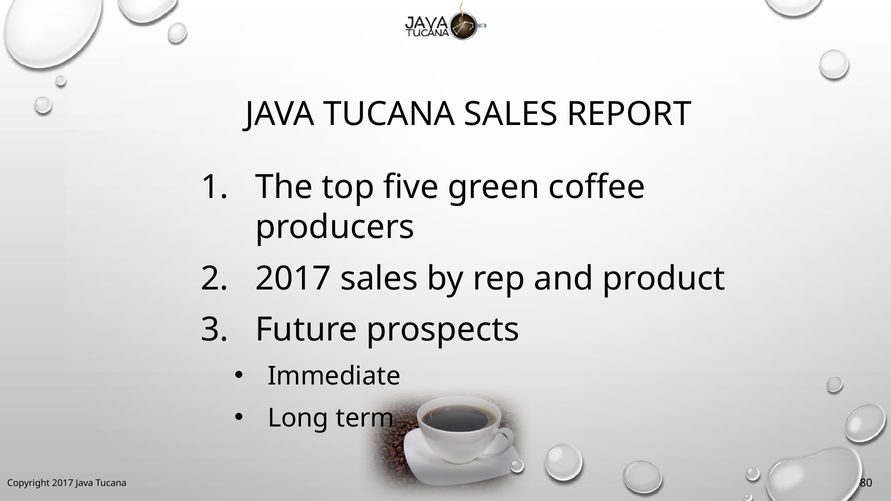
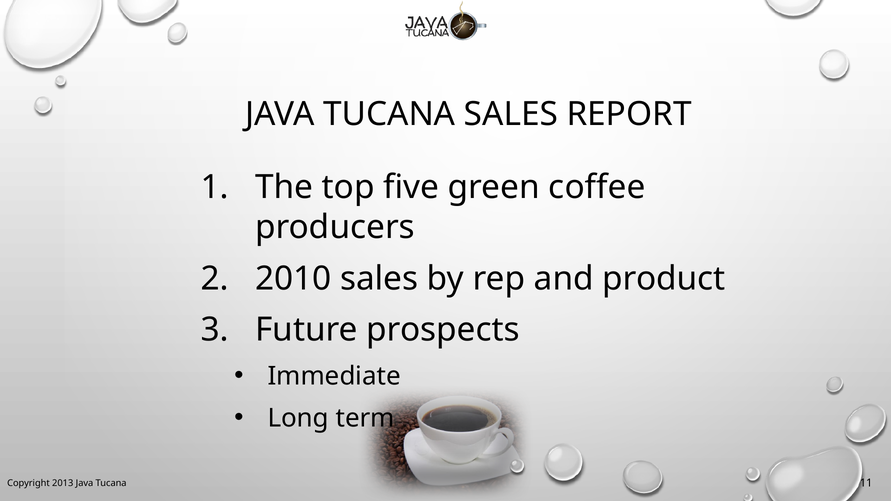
2017: 2017 -> 2010 (293, 279)
Copyright 2017: 2017 -> 2013 (63, 483)
80: 80 -> 11 (866, 483)
